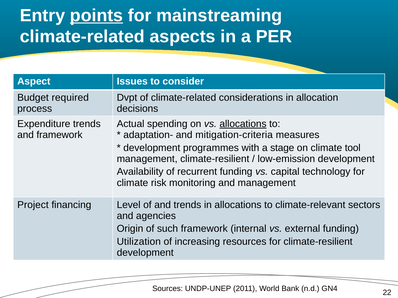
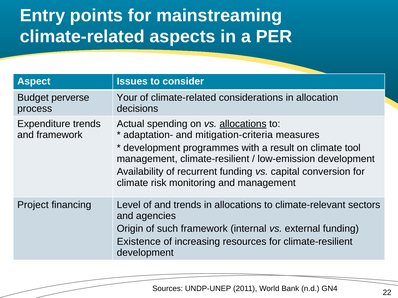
points underline: present -> none (97, 15)
required: required -> perverse (70, 98)
Dvpt: Dvpt -> Your (127, 98)
stage: stage -> result (282, 148)
technology: technology -> conversion (326, 172)
Utilization: Utilization -> Existence (139, 242)
